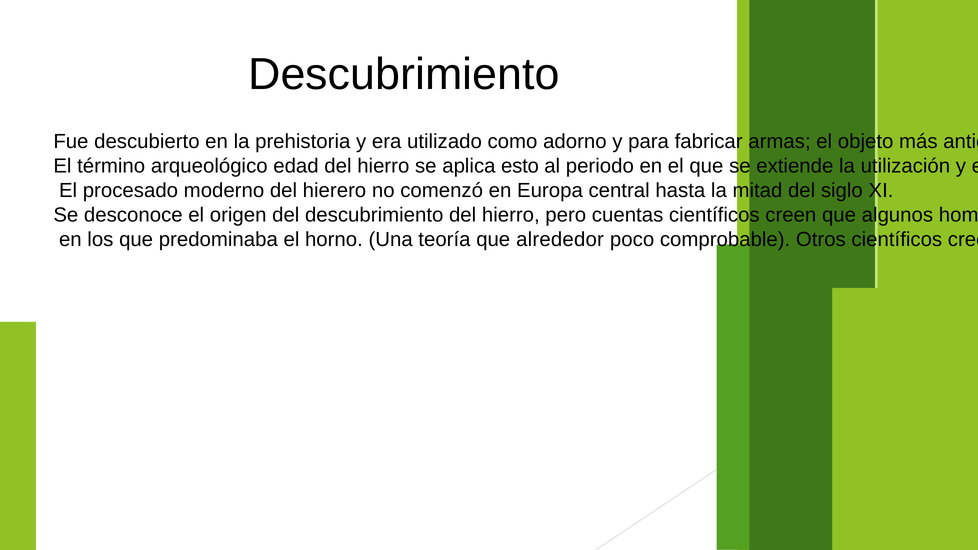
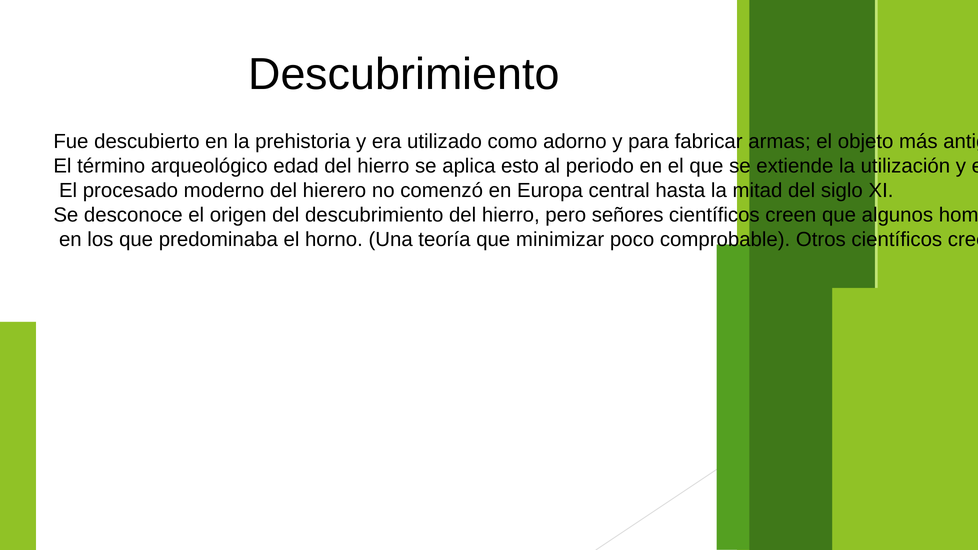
pero cuentas: cuentas -> señores (628, 215)
alrededor: alrededor -> minimizar (560, 240)
